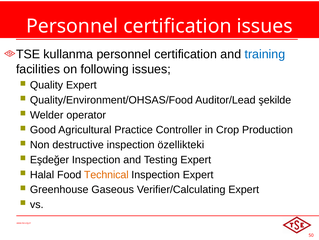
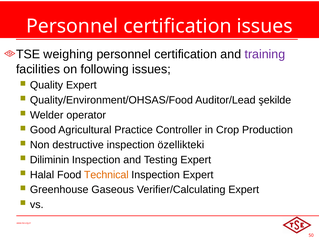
kullanma: kullanma -> weighing (68, 54)
training colour: blue -> purple (265, 54)
Eşdeğer: Eşdeğer -> Diliminin (50, 159)
